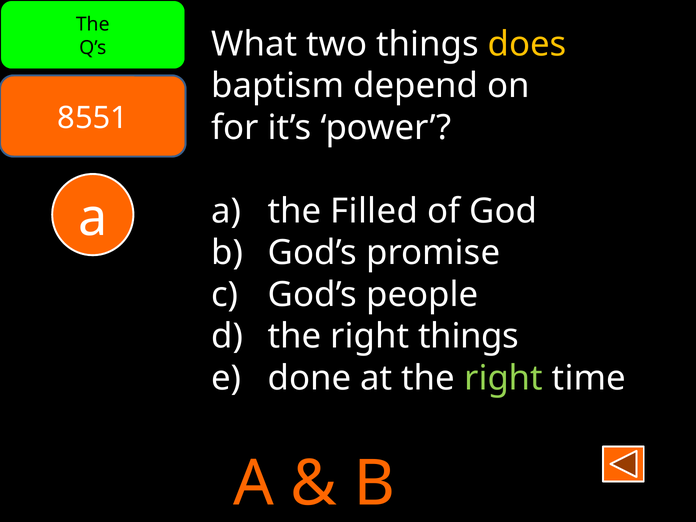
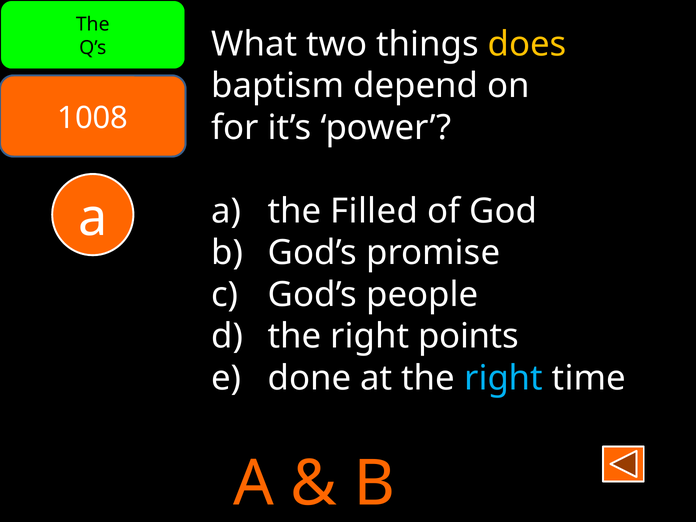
8551: 8551 -> 1008 (93, 118)
right things: things -> points (469, 336)
right colour: light green -> light blue (504, 378)
